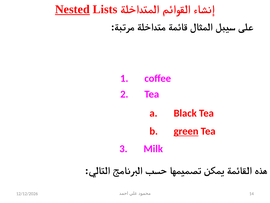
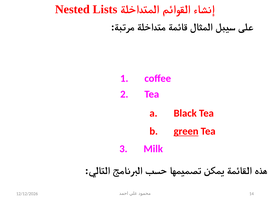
Nested underline: present -> none (72, 9)
